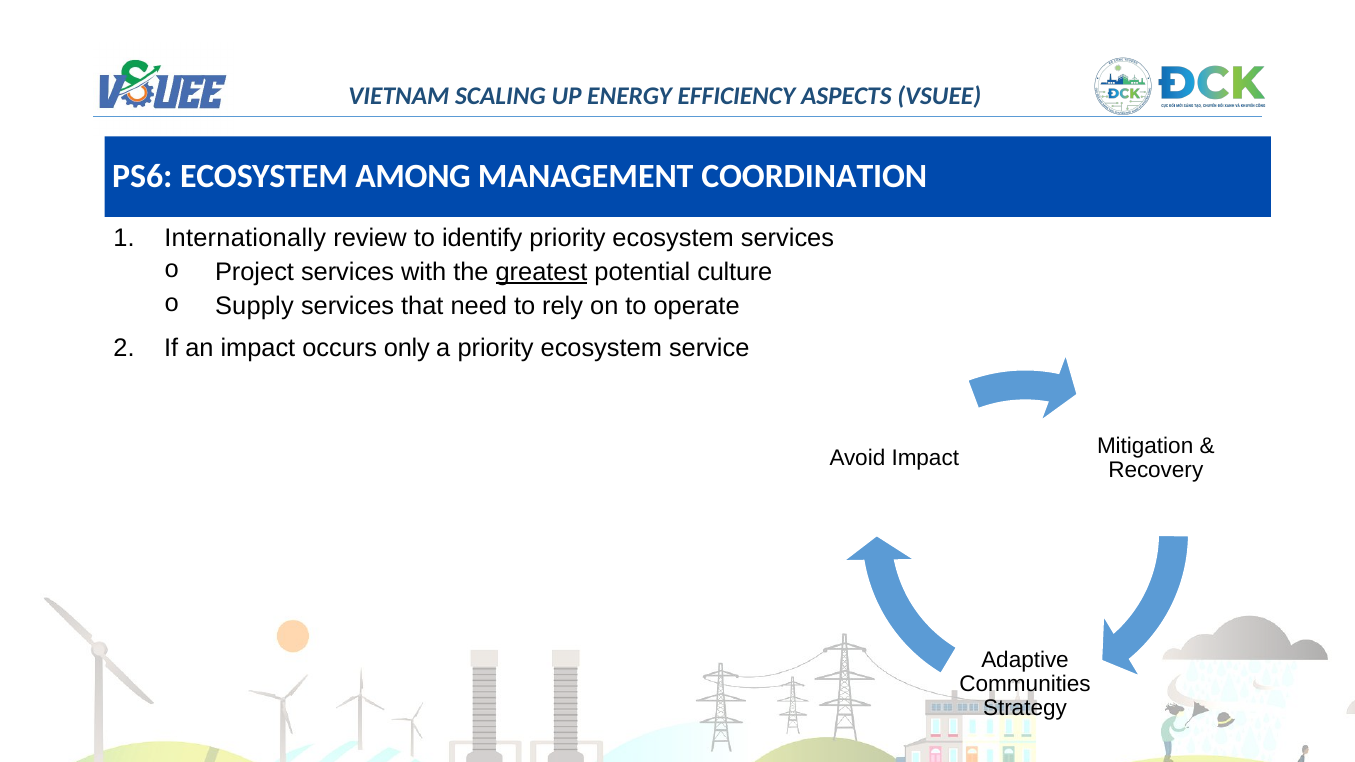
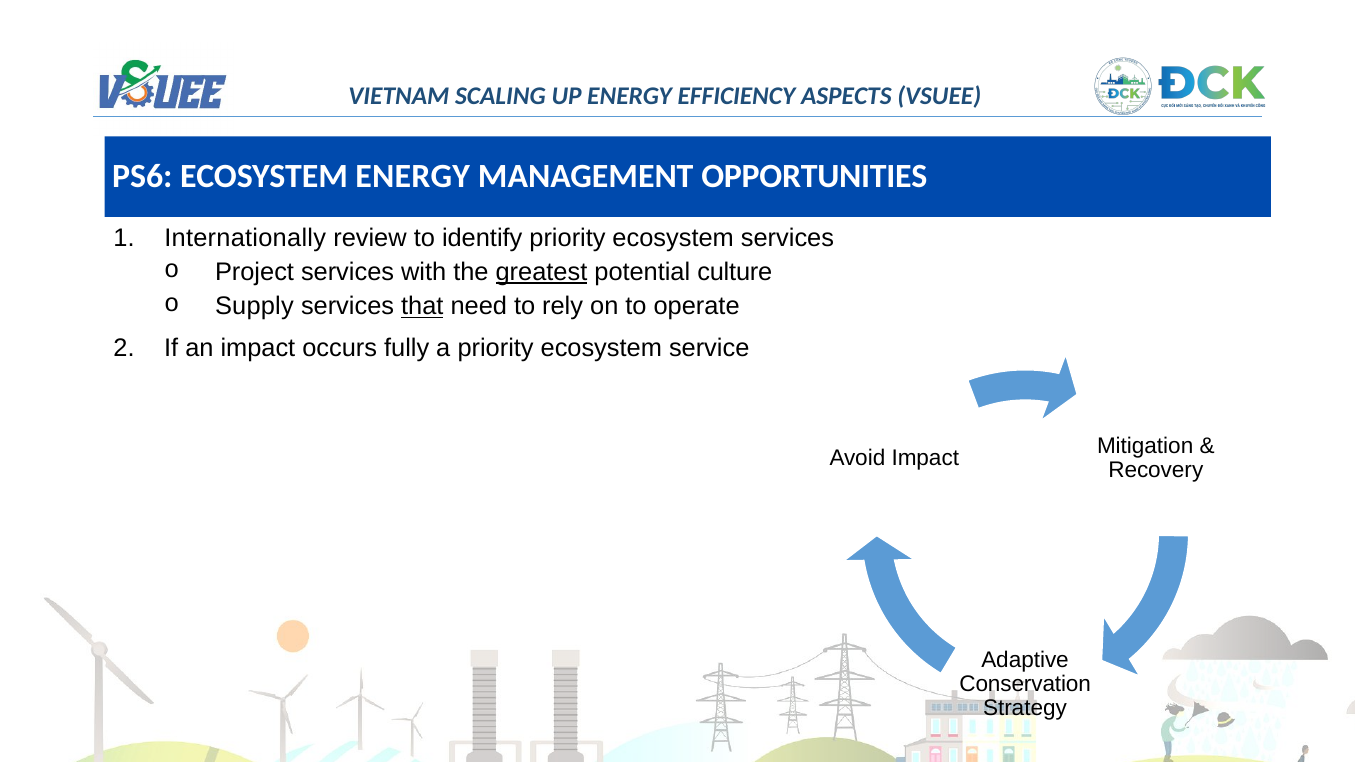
ECOSYSTEM AMONG: AMONG -> ENERGY (413, 176)
COORDINATION: COORDINATION -> OPPORTUNITIES (814, 176)
that underline: none -> present (422, 307)
only: only -> fully (407, 348)
Communities: Communities -> Conservation (1025, 684)
